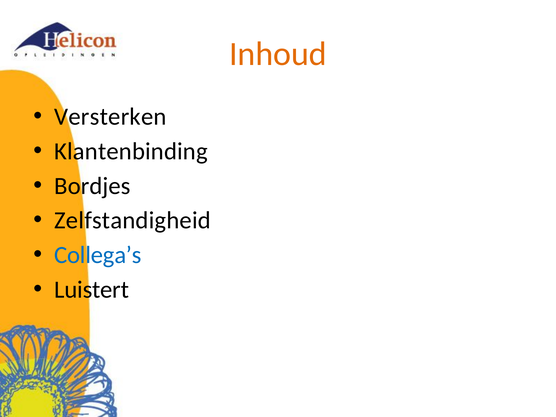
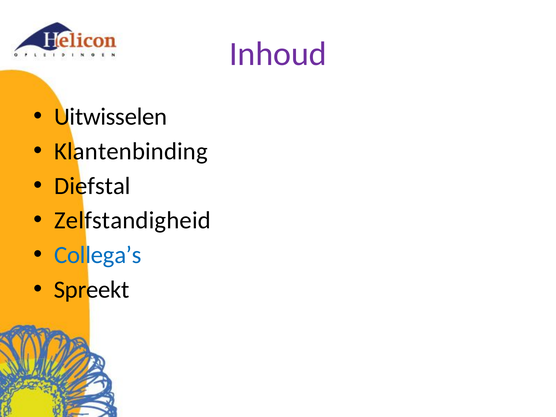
Inhoud colour: orange -> purple (278, 54)
Versterken: Versterken -> Uitwisselen (111, 117)
Bordjes: Bordjes -> Diefstal (92, 186)
Luistert: Luistert -> Spreekt (92, 290)
